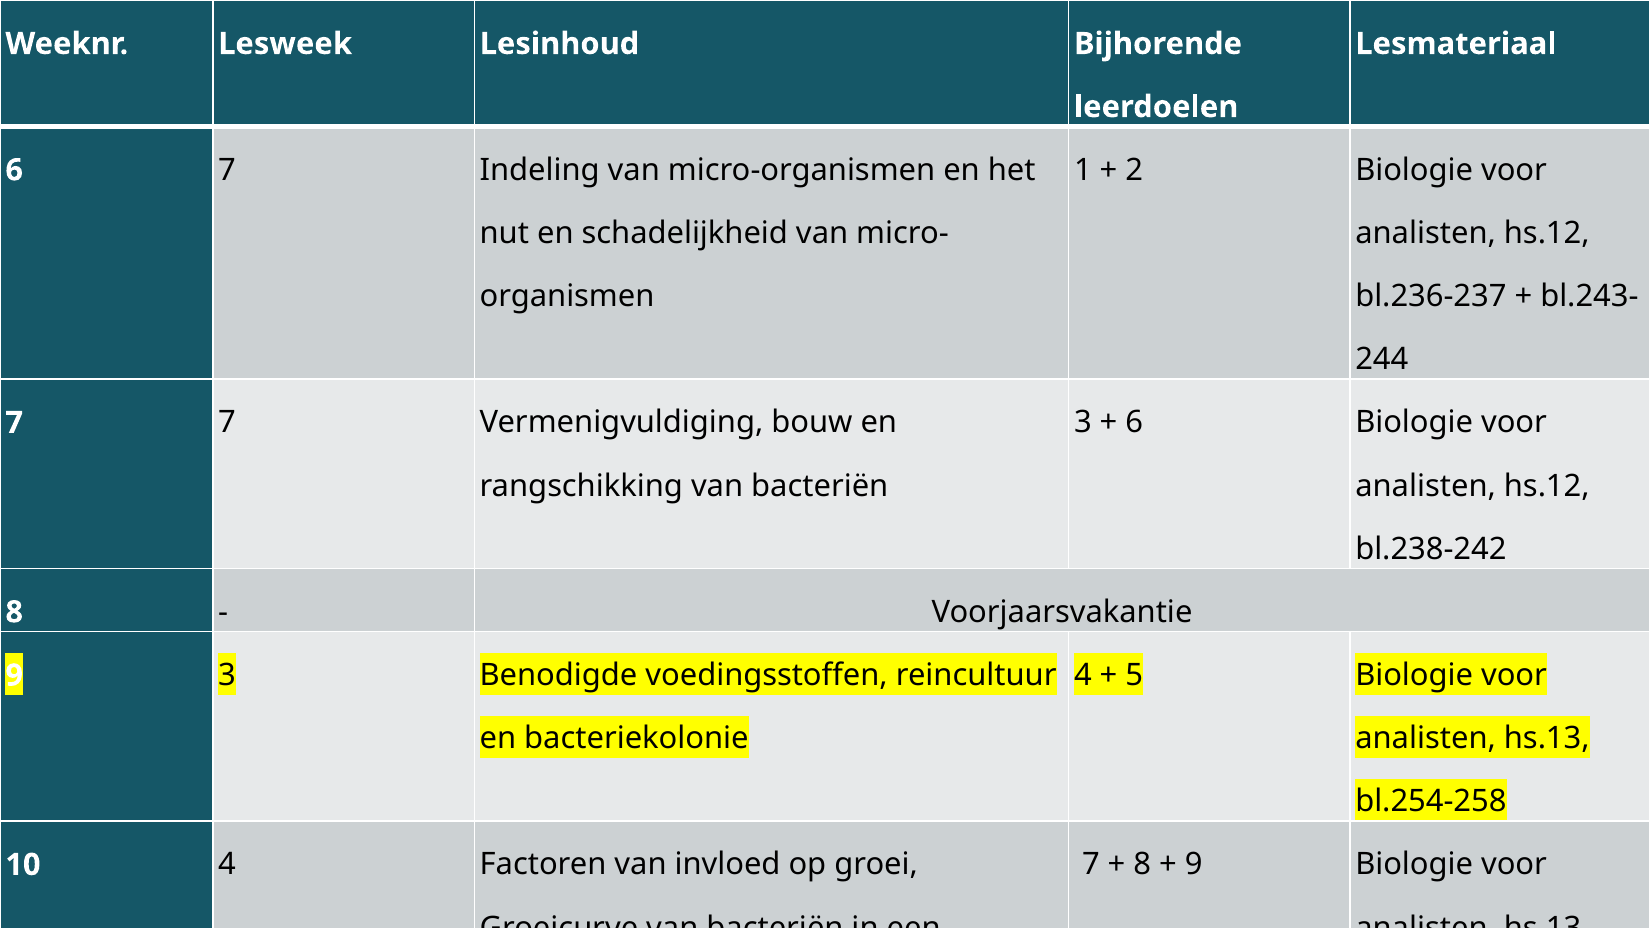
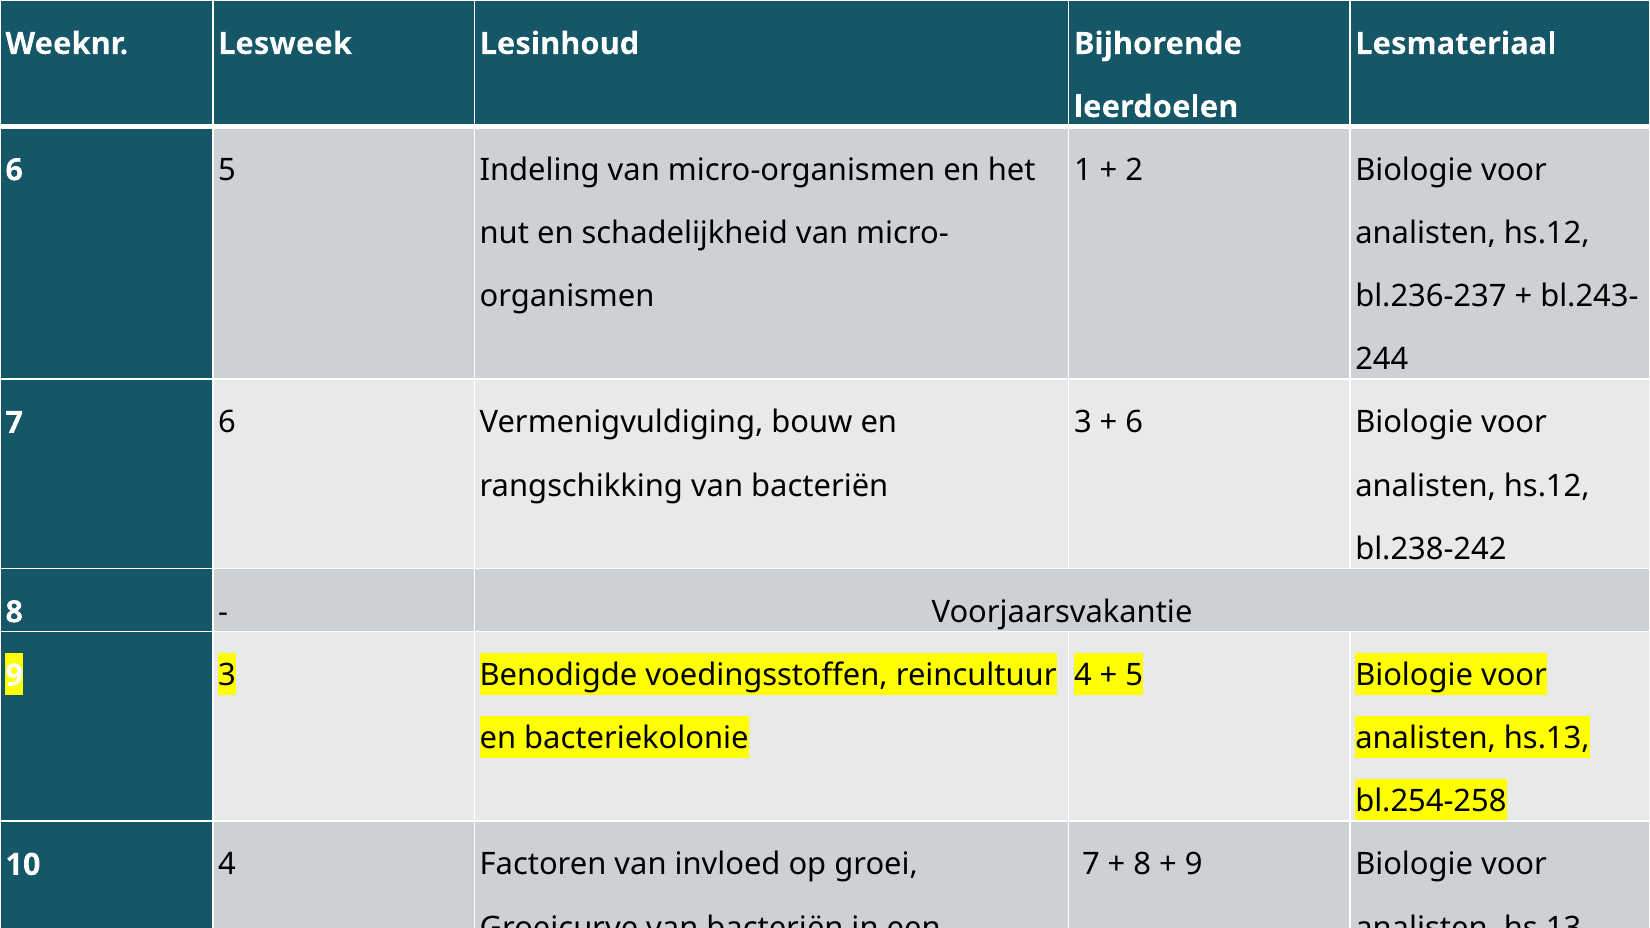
6 7: 7 -> 5 (227, 170)
7 7: 7 -> 6 (227, 423)
